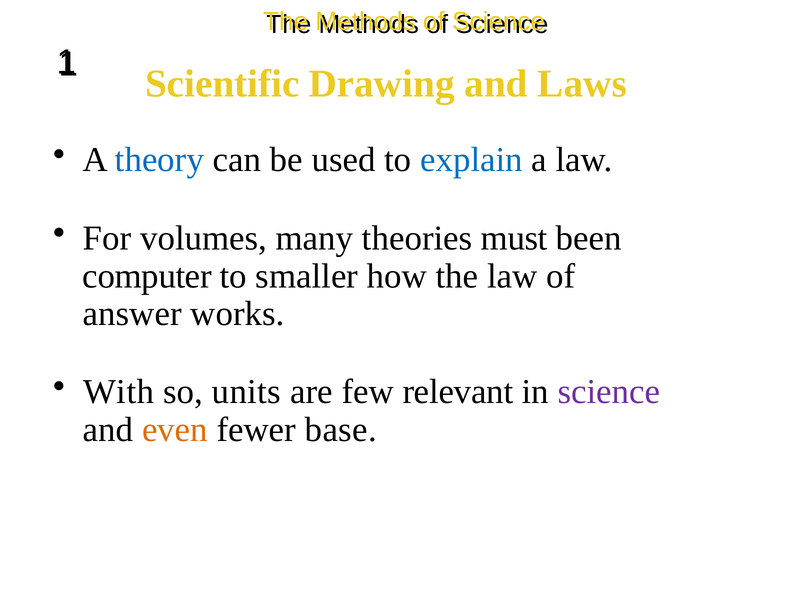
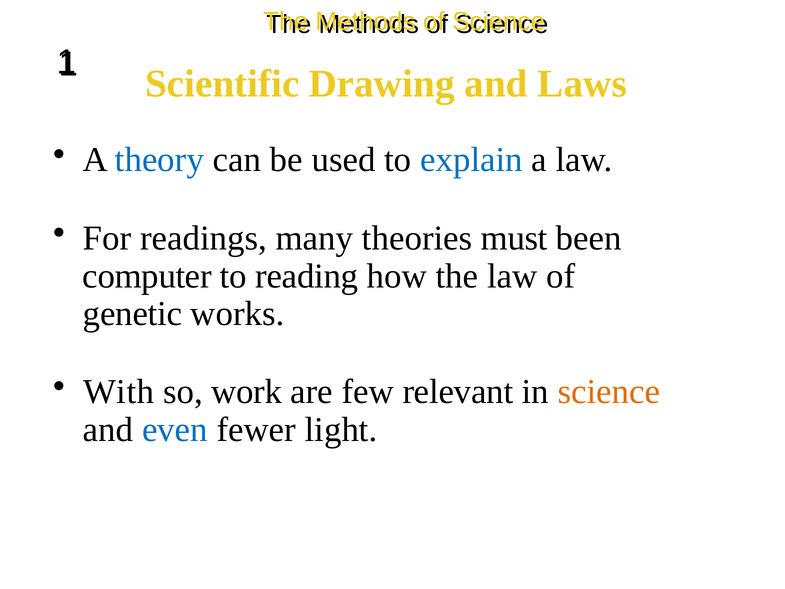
volumes: volumes -> readings (204, 238)
smaller: smaller -> reading (307, 276)
answer: answer -> genetic (132, 314)
units: units -> work (247, 392)
science colour: purple -> orange (609, 392)
even colour: orange -> blue (175, 430)
base: base -> light (341, 430)
